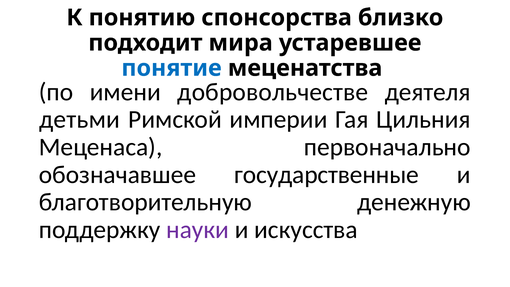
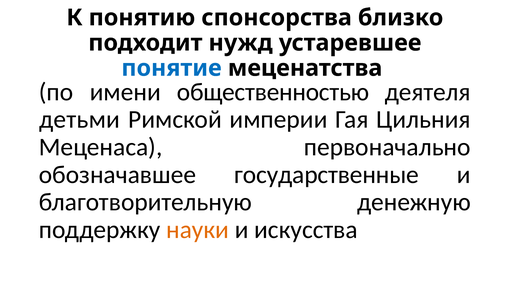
мира: мира -> нужд (241, 43)
добровольчестве: добровольчестве -> общественностью (273, 92)
науки colour: purple -> orange (198, 230)
